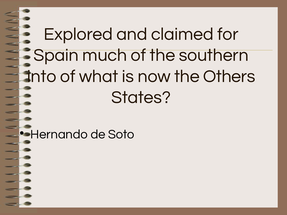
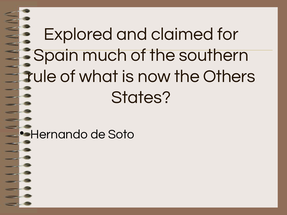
into: into -> rule (42, 76)
